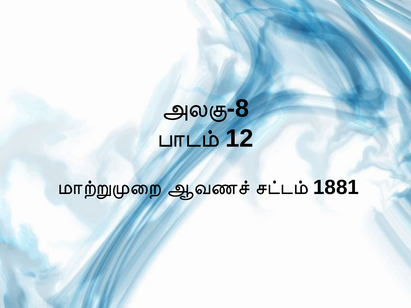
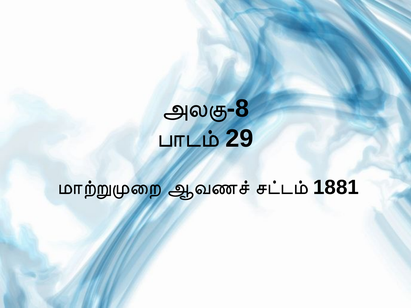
12: 12 -> 29 (240, 139)
